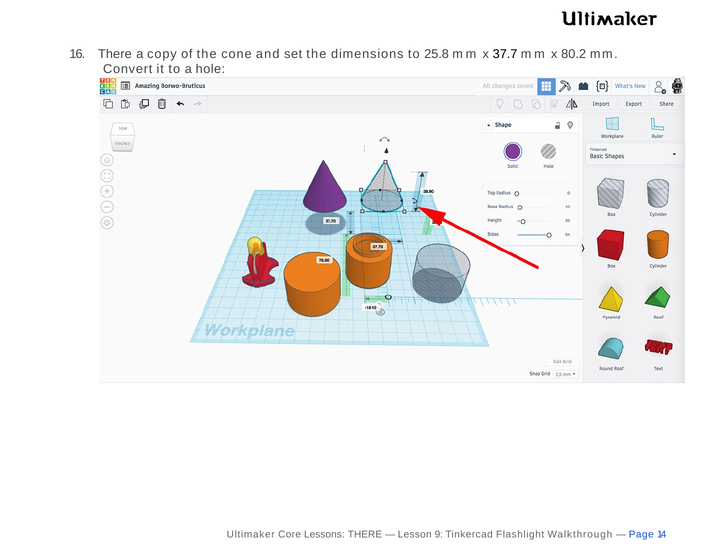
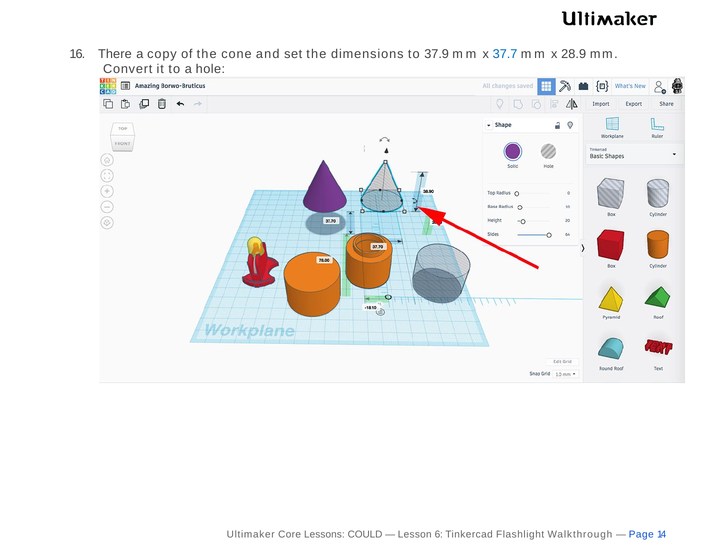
25.8: 25.8 -> 37.9 (437, 54)
37.7 colour: black -> blue (505, 54)
80.2: 80.2 -> 28.9 (574, 54)
Lessons THERE: THERE -> COULD (365, 534)
9: 9 -> 6 (439, 534)
